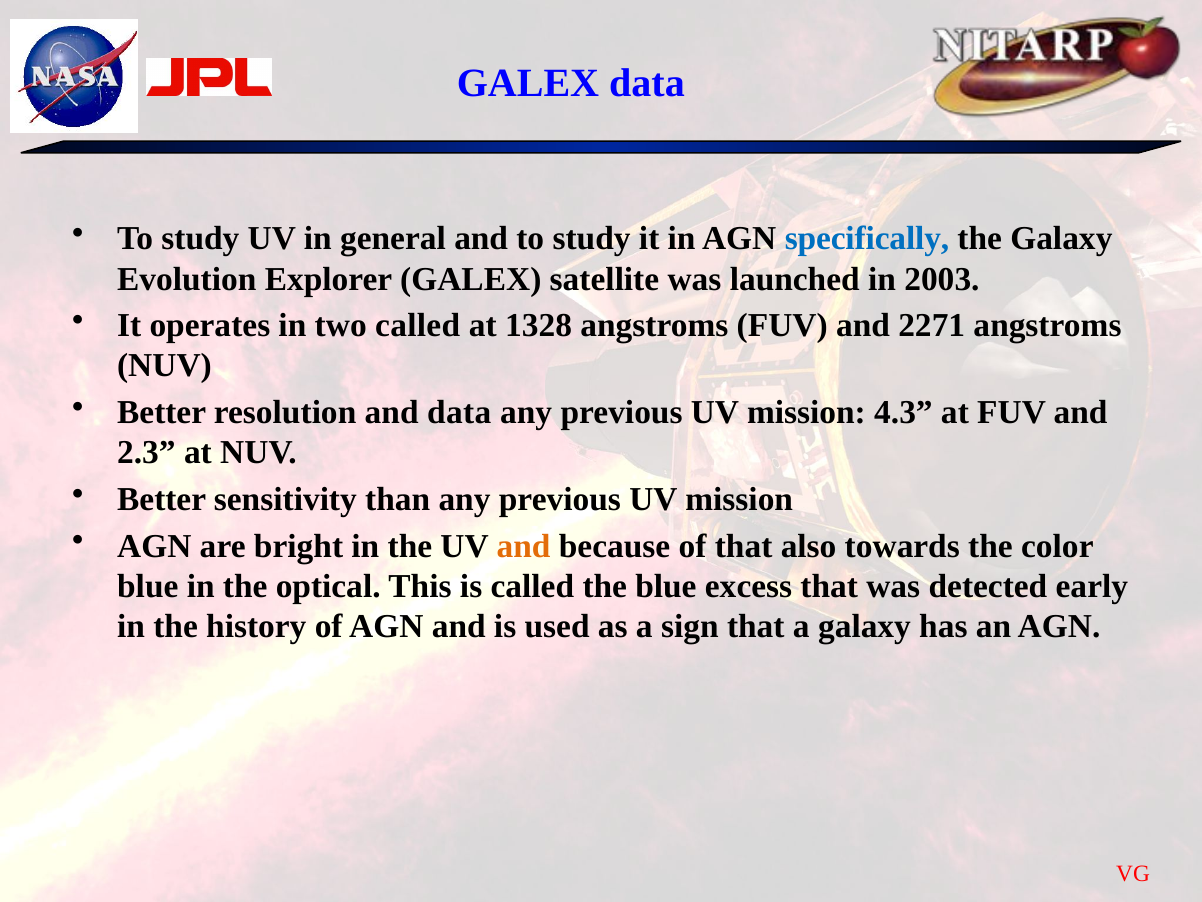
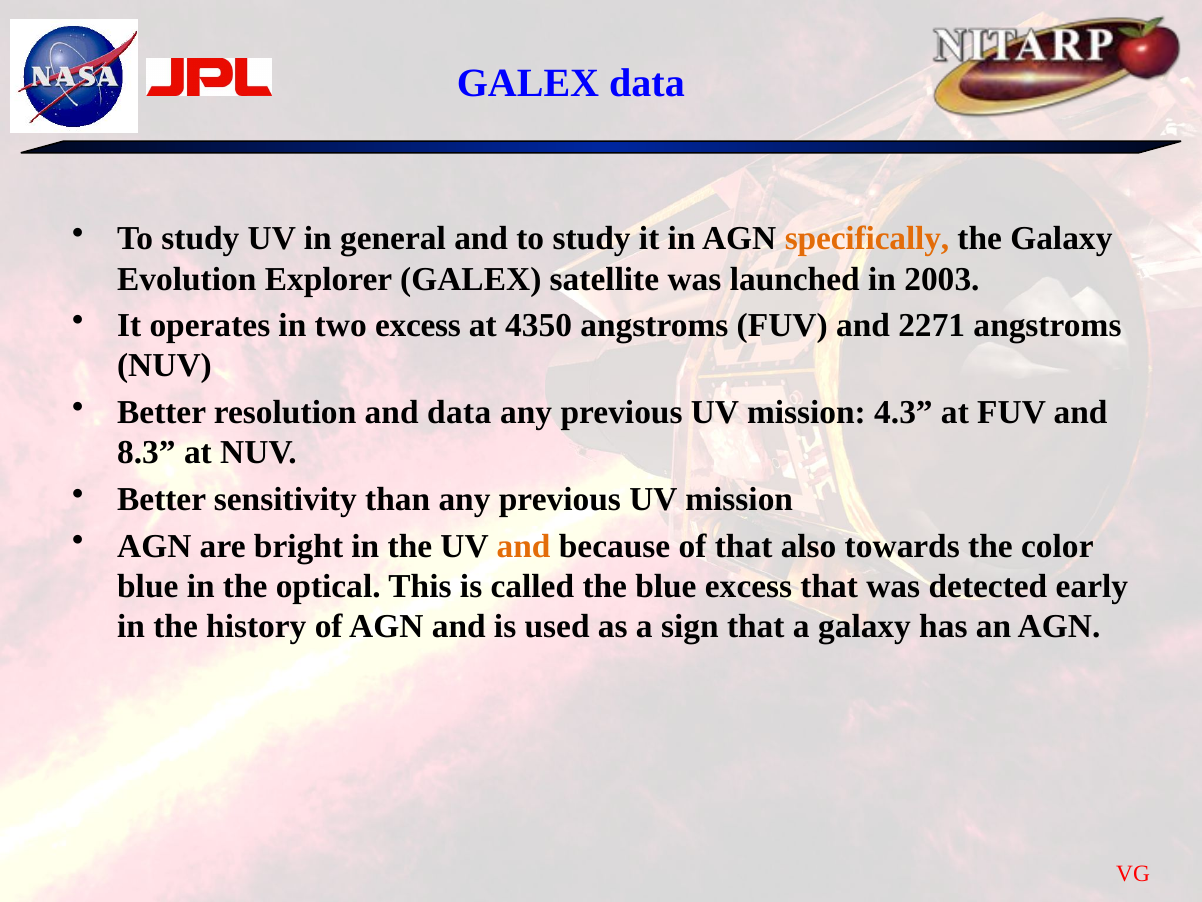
specifically colour: blue -> orange (867, 239)
two called: called -> excess (418, 326)
1328: 1328 -> 4350 (539, 326)
2.3: 2.3 -> 8.3 (146, 453)
